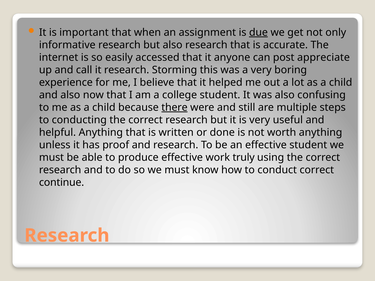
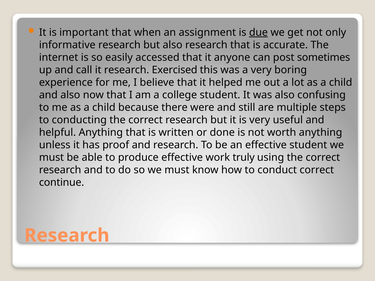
appreciate: appreciate -> sometimes (324, 57)
Storming: Storming -> Exercised (175, 70)
there underline: present -> none (174, 108)
